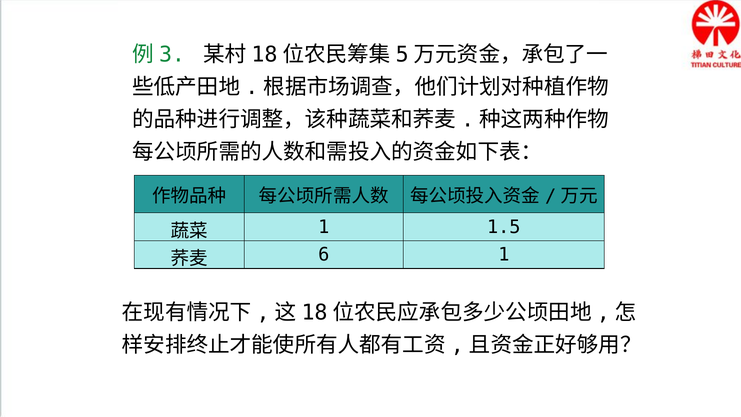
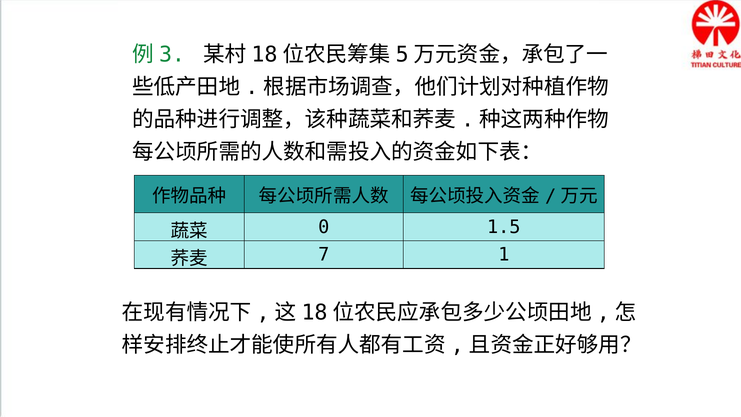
1: 1 -> 0 (324, 227)
6: 6 -> 7 (324, 255)
